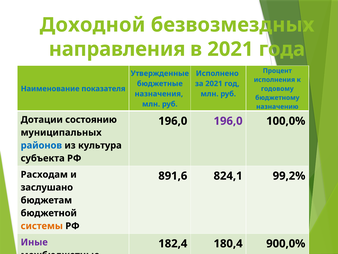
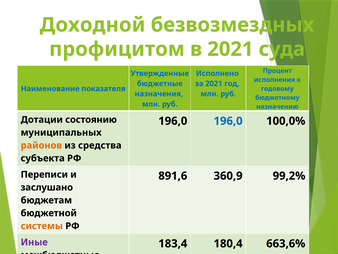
направления: направления -> профицитом (117, 49)
года: года -> суда (282, 49)
196,0 colour: purple -> blue (228, 121)
районов colour: blue -> orange (41, 145)
культура: культура -> средства (100, 145)
Расходам: Расходам -> Переписи (44, 174)
824,1: 824,1 -> 360,9 (228, 176)
182,4: 182,4 -> 183,4 (173, 243)
900,0%: 900,0% -> 663,6% (286, 243)
